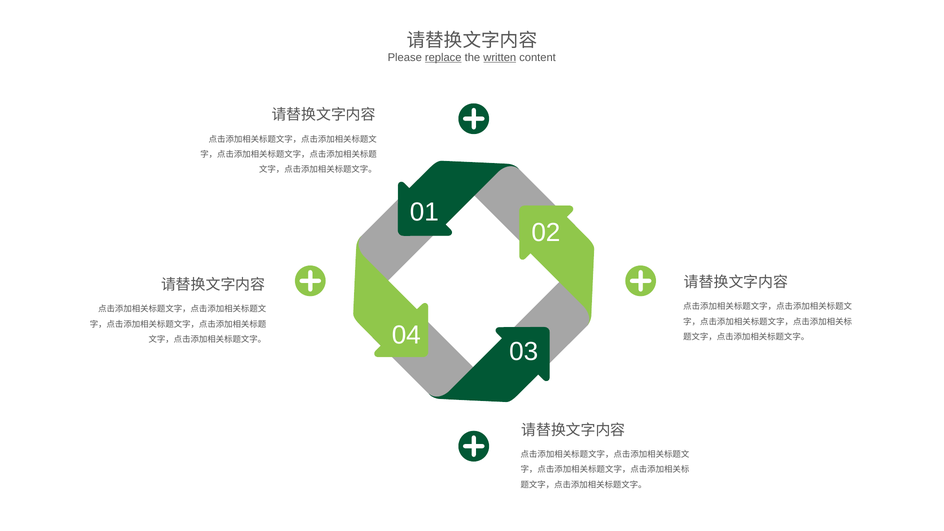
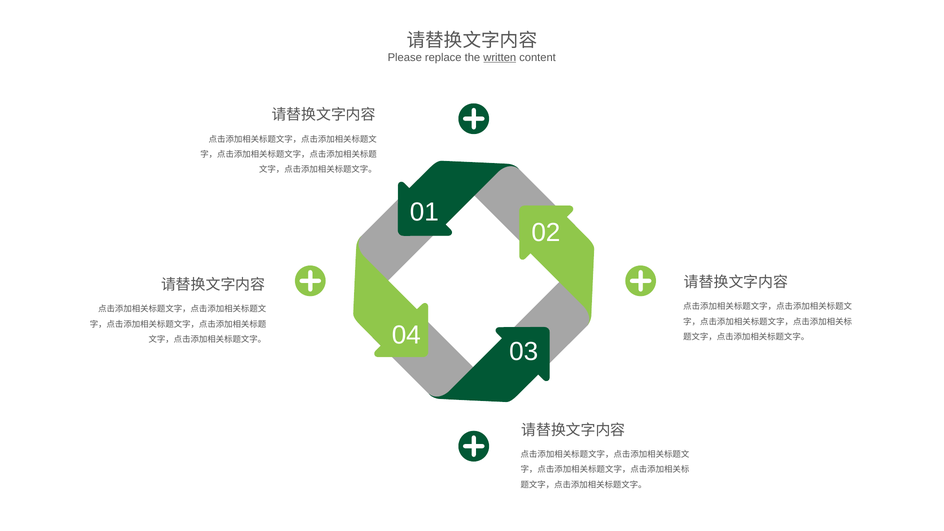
replace underline: present -> none (443, 57)
